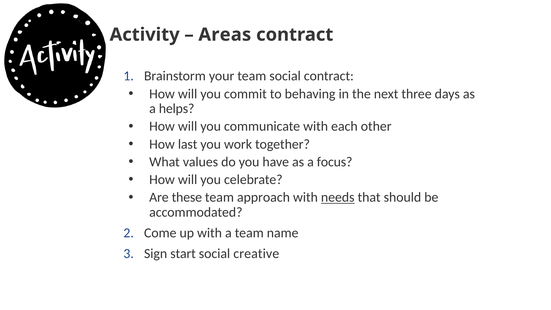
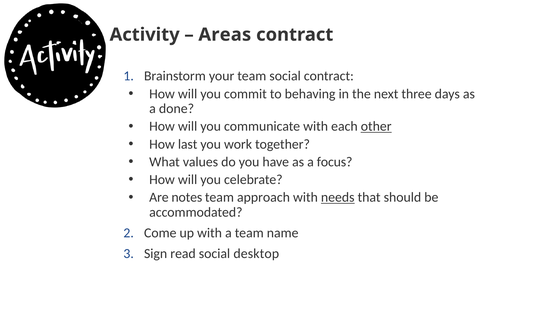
helps: helps -> done (177, 109)
other underline: none -> present (376, 126)
these: these -> notes (187, 197)
start: start -> read (183, 253)
creative: creative -> desktop (256, 253)
